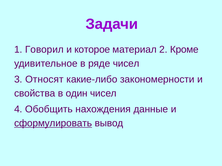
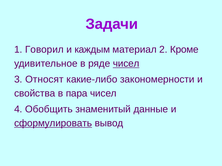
которое: которое -> каждым (92, 50)
чисел underline: none -> present (126, 64)
один: один -> пара (77, 94)
нахождения: нахождения -> знаменитый (103, 110)
